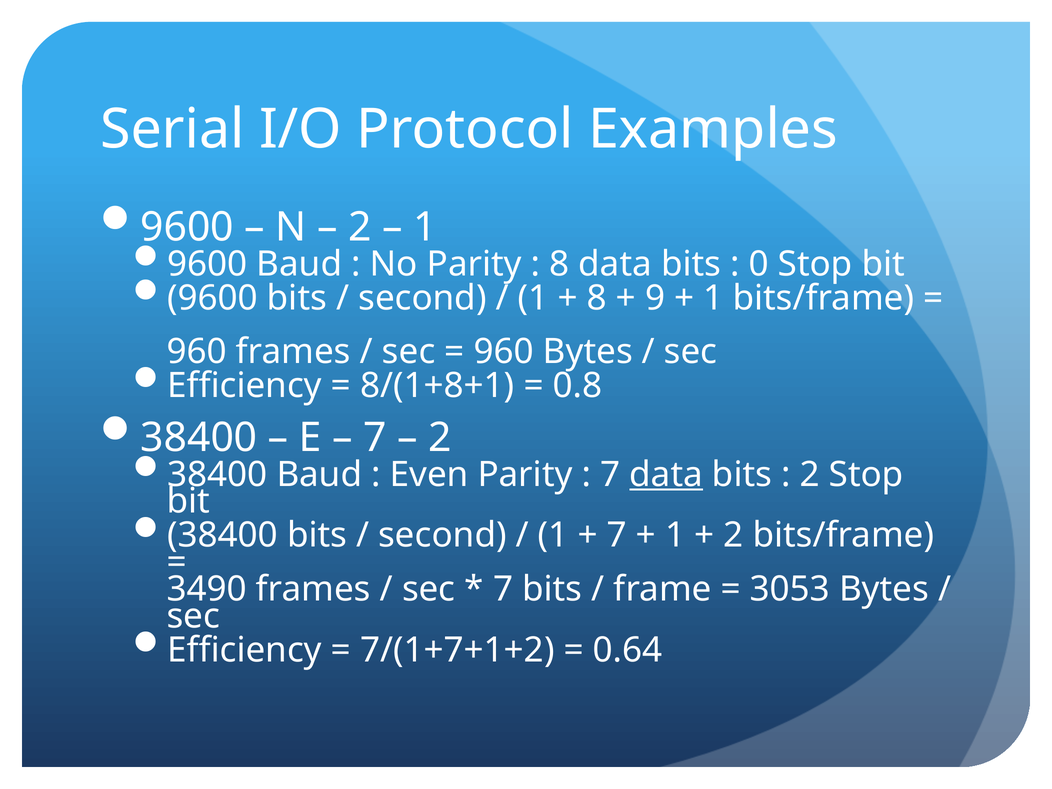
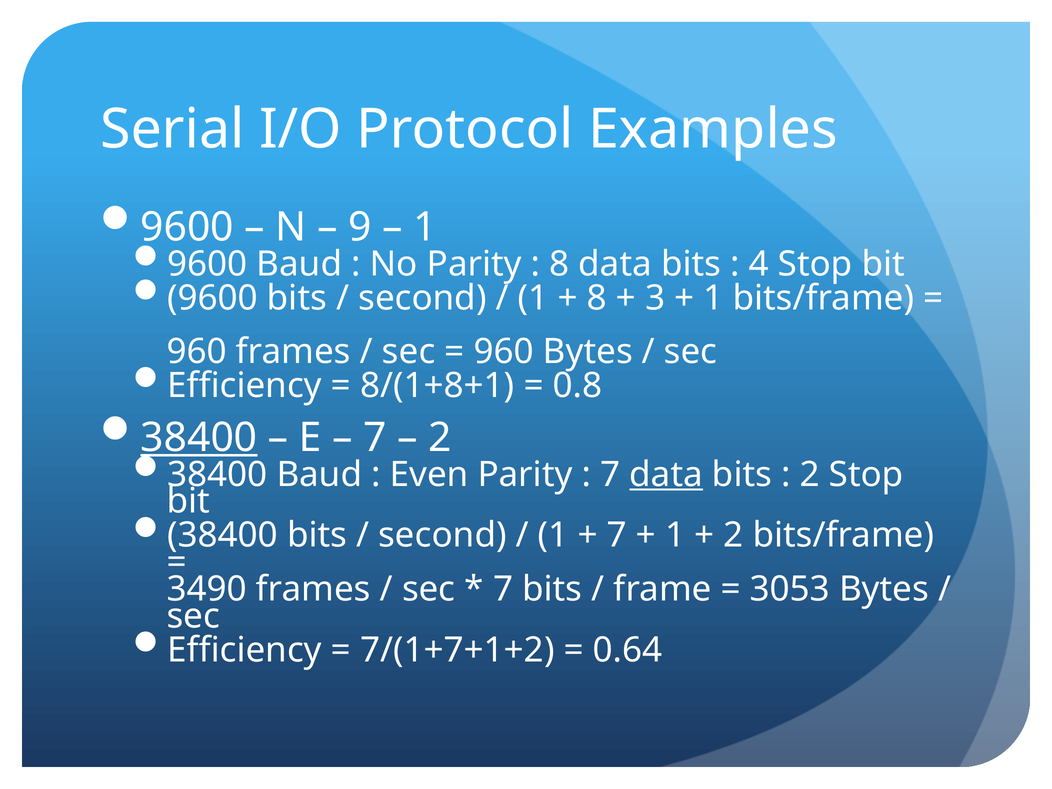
2: 2 -> 9 (360, 227)
0: 0 -> 4 (759, 264)
9: 9 -> 3 (655, 298)
38400 underline: none -> present (199, 438)
